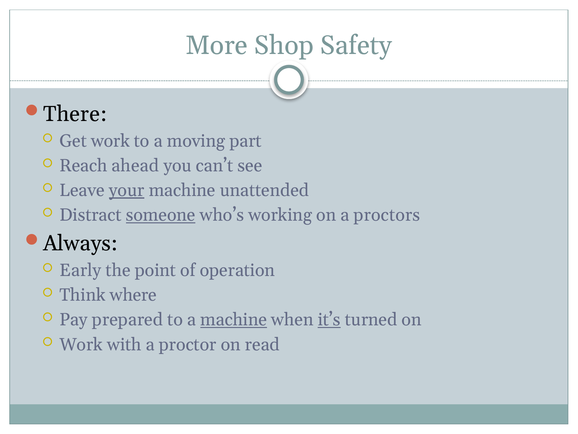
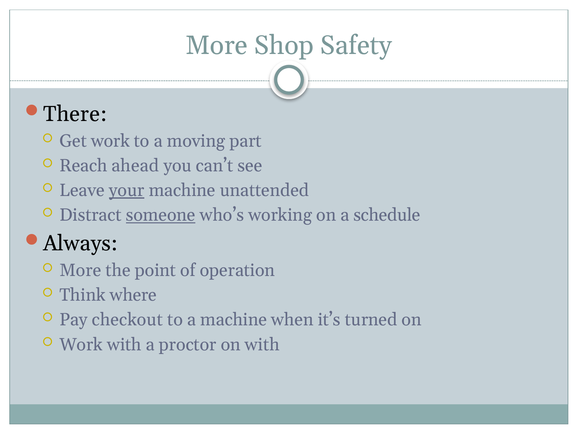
proctors: proctors -> schedule (387, 215)
Early: Early -> More (80, 270)
prepared: prepared -> checkout (127, 319)
machine underline: present -> none (234, 319)
it’s underline: present -> none (329, 319)
on read: read -> with (262, 344)
